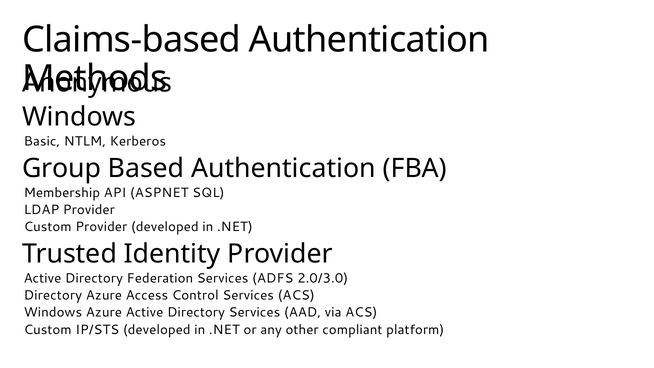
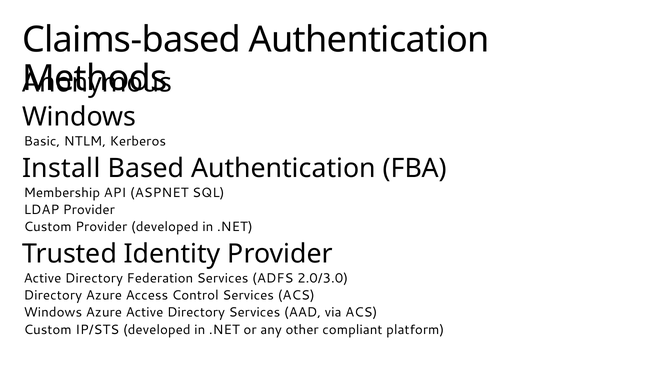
Group: Group -> Install (61, 168)
